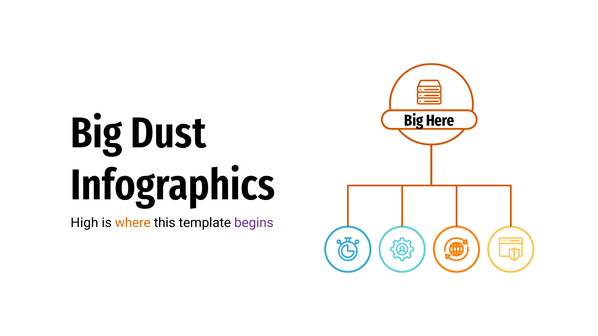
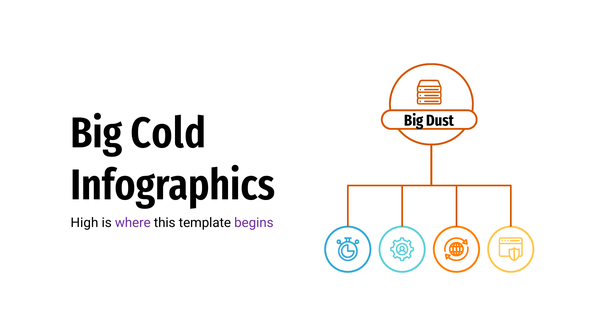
Here: Here -> Dust (440, 121)
Dust: Dust -> Cold (168, 134)
where colour: orange -> purple (133, 223)
